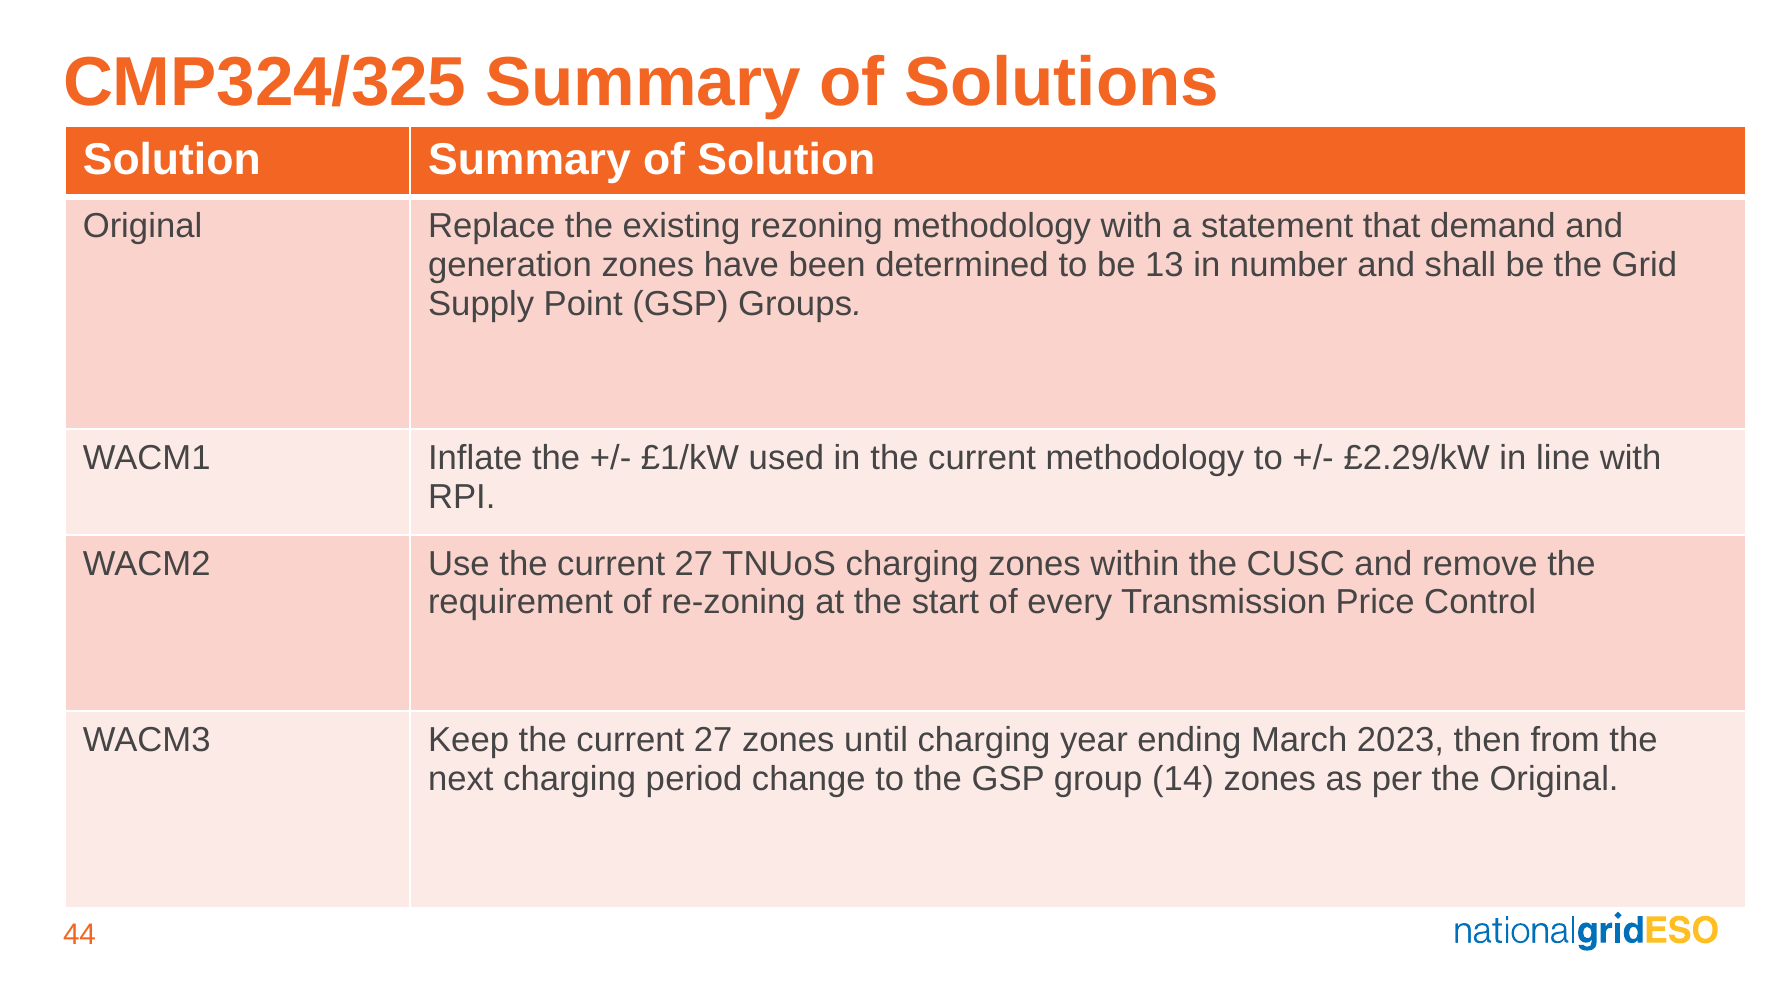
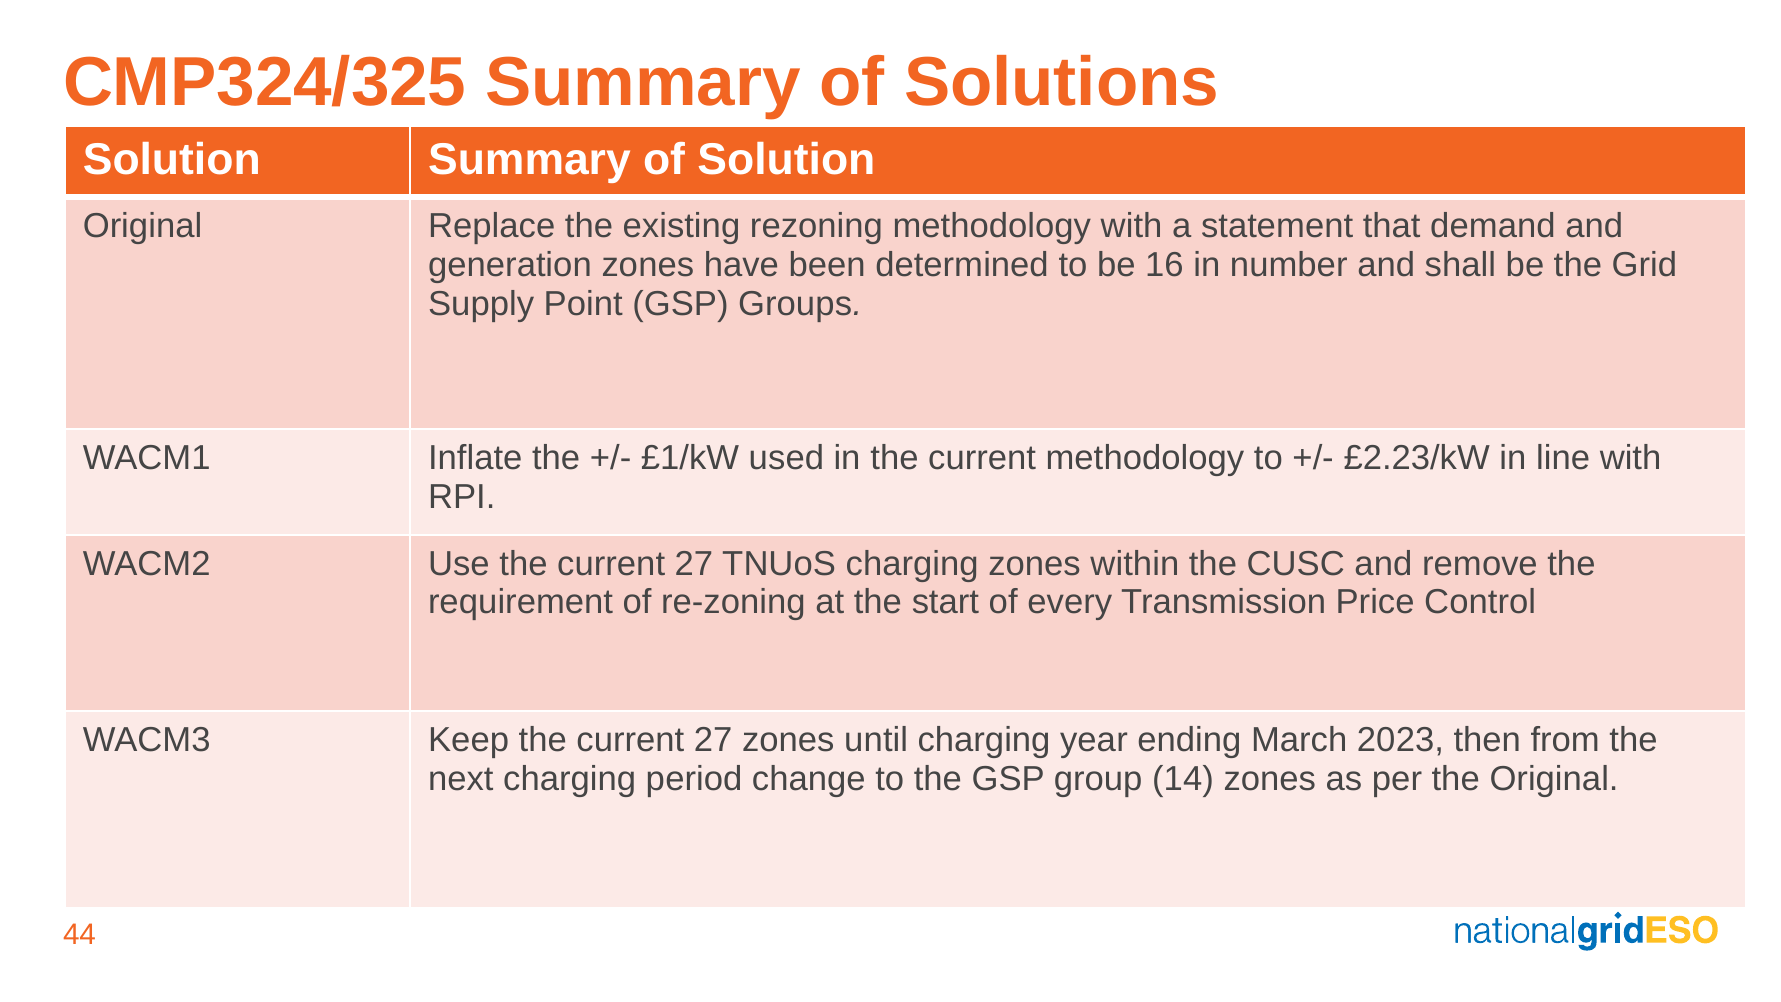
13: 13 -> 16 (1164, 265)
£2.29/kW: £2.29/kW -> £2.23/kW (1417, 458)
